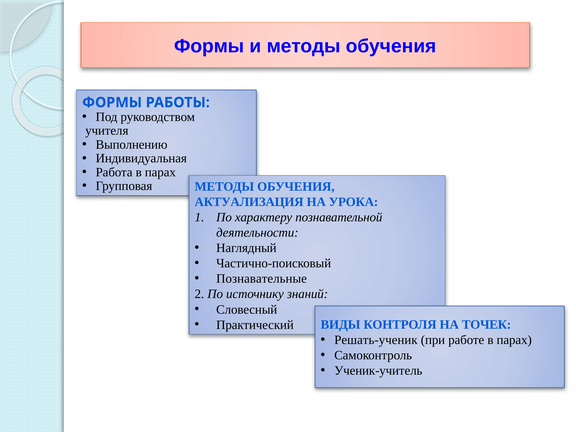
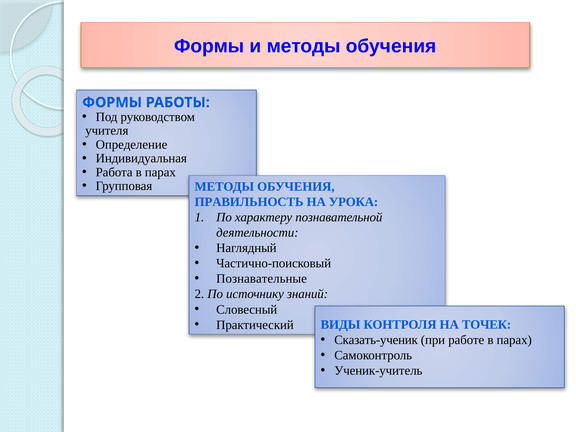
Выполнению: Выполнению -> Определение (132, 145)
АКТУАЛИЗАЦИЯ: АКТУАЛИЗАЦИЯ -> ПРАВИЛЬНОСТЬ (249, 202)
Решать-ученик: Решать-ученик -> Сказать-ученик (376, 340)
